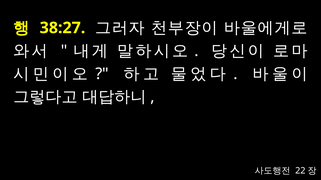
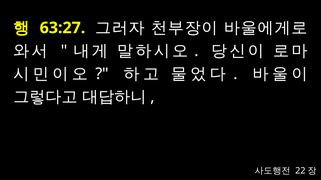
38:27: 38:27 -> 63:27 (62, 28)
